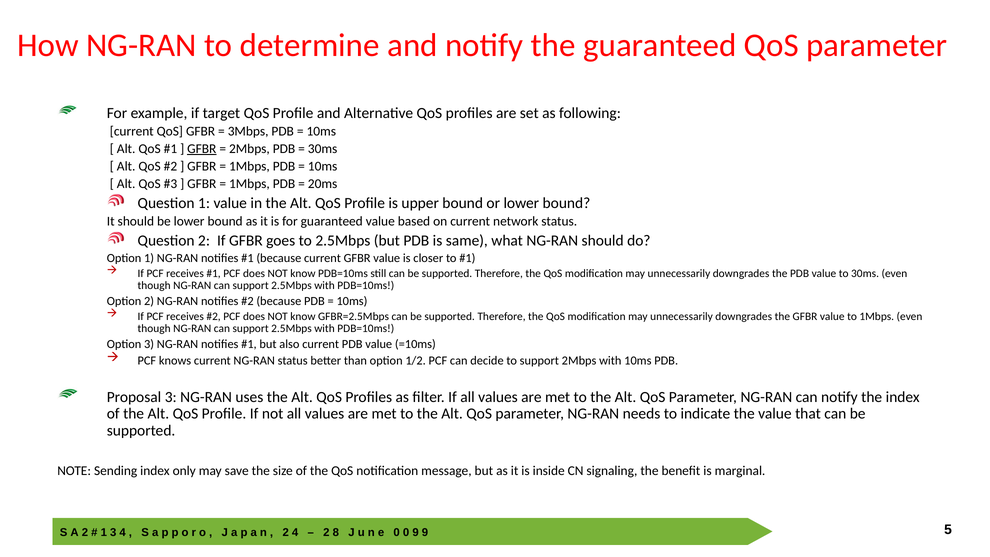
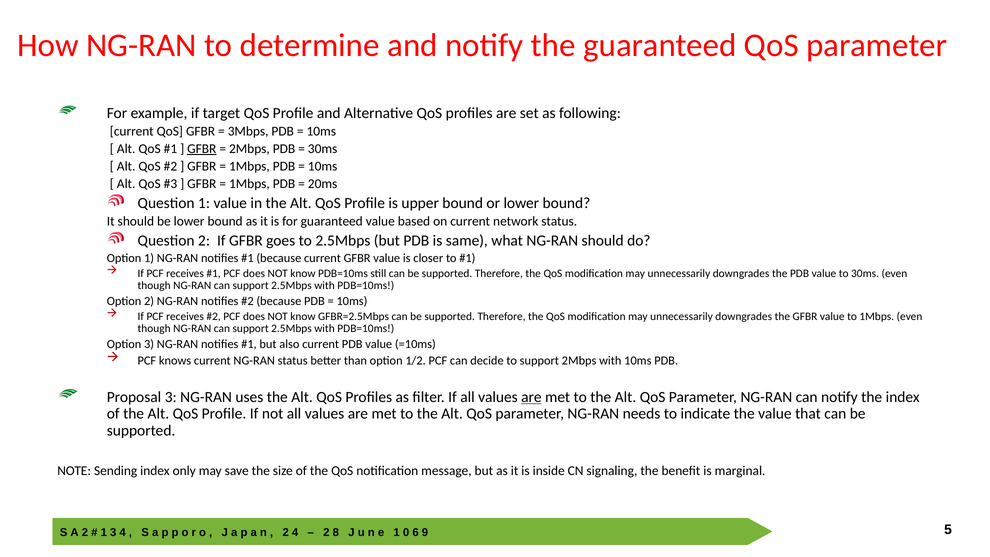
are underline: none -> present (531, 397)
0: 0 -> 1 (397, 532)
9: 9 -> 6 (416, 532)
